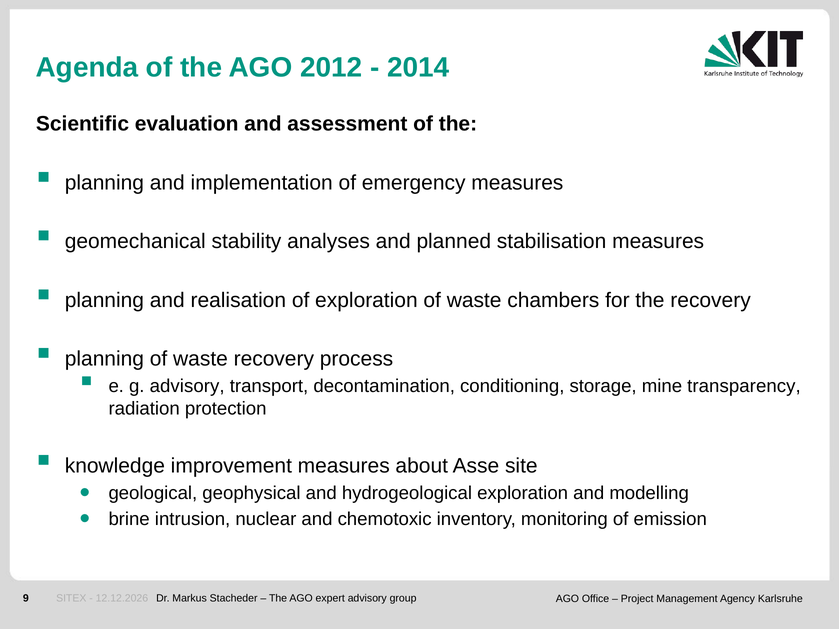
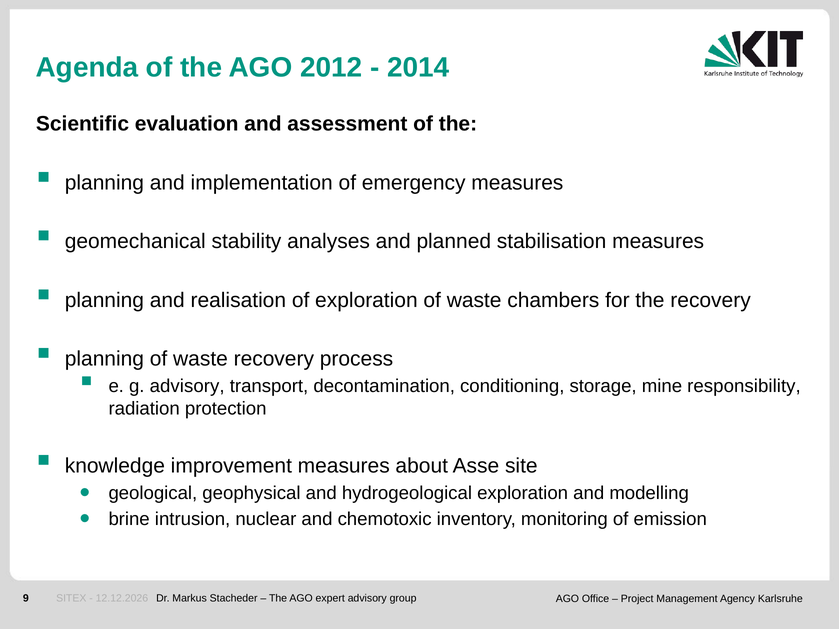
transparency: transparency -> responsibility (744, 386)
